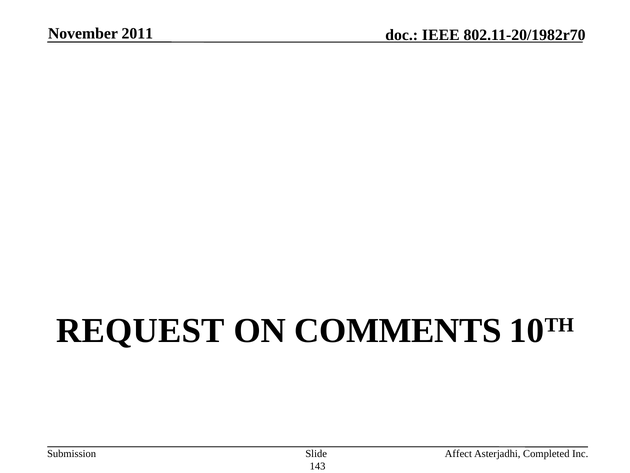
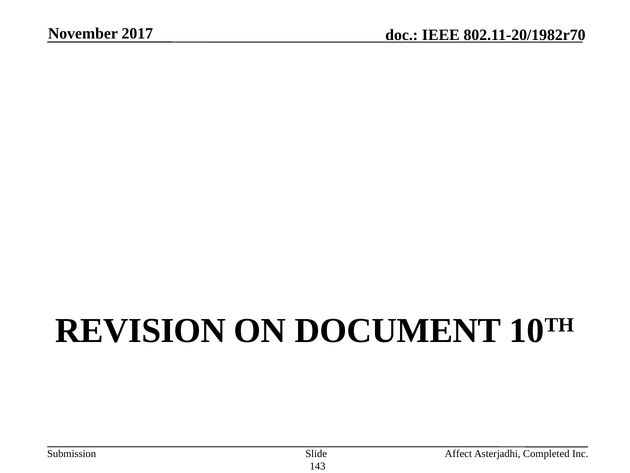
2011: 2011 -> 2017 (137, 33)
REQUEST: REQUEST -> REVISION (141, 330)
COMMENTS: COMMENTS -> DOCUMENT (398, 330)
